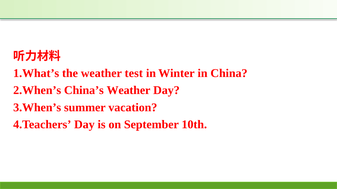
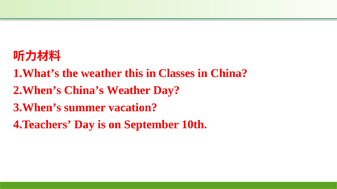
test: test -> this (134, 73)
Winter: Winter -> Classes (176, 73)
